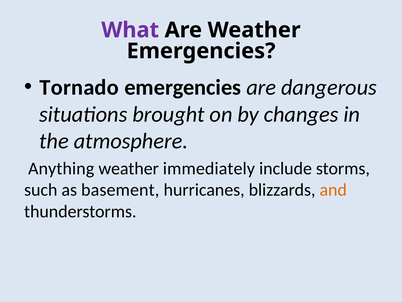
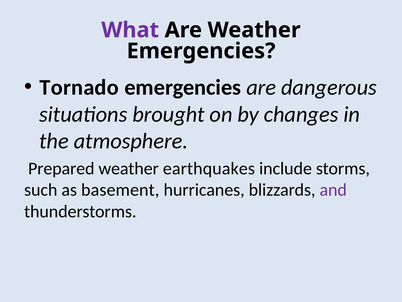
Anything: Anything -> Prepared (61, 168)
immediately: immediately -> earthquakes (209, 168)
and colour: orange -> purple (333, 190)
